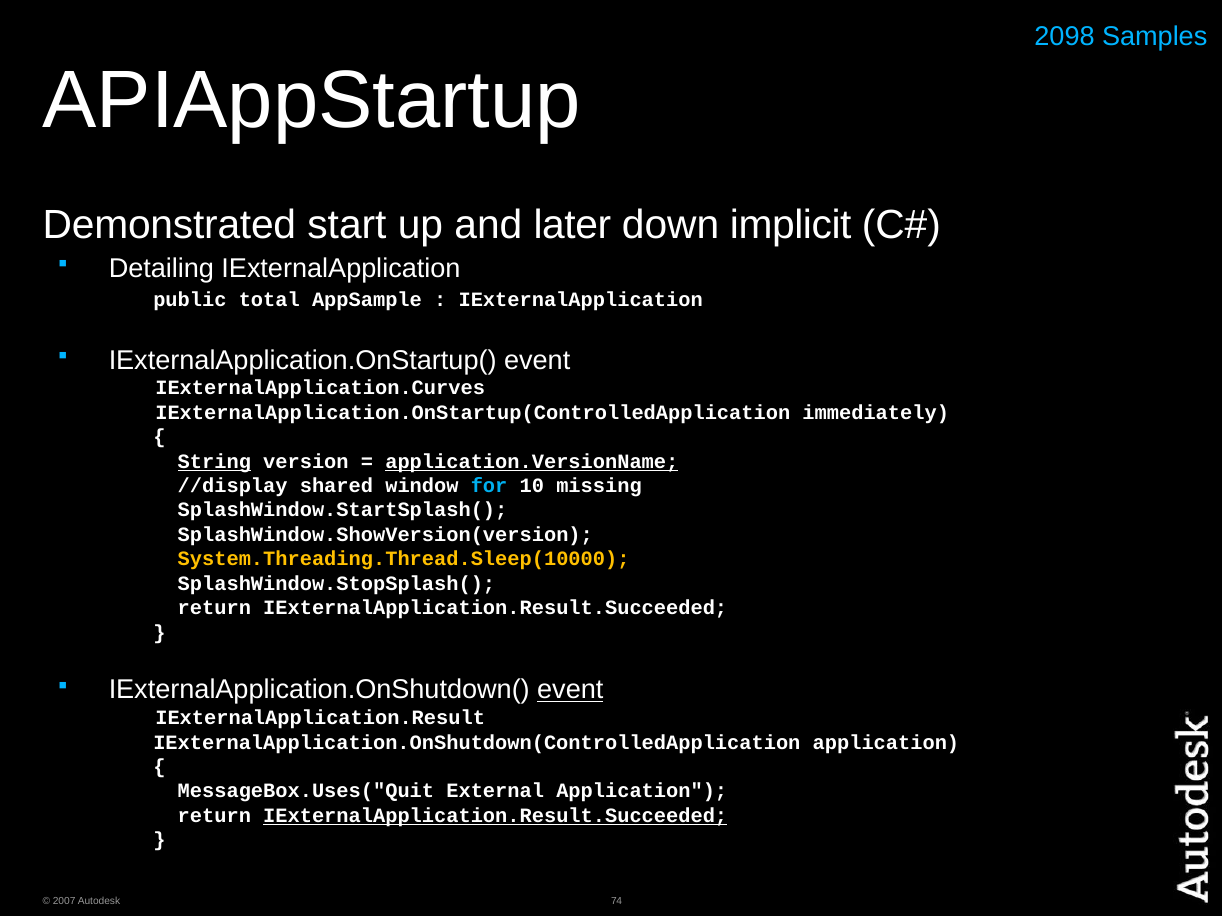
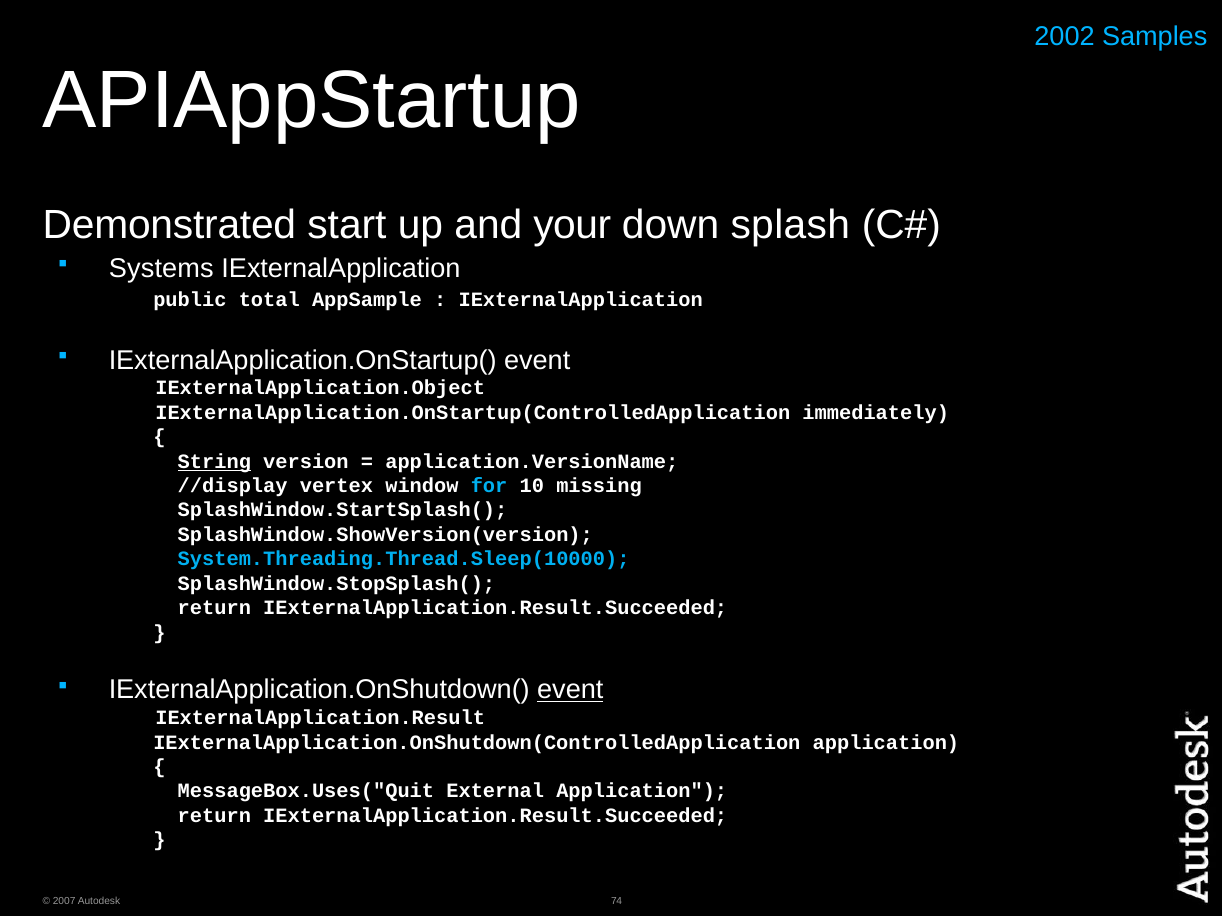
2098: 2098 -> 2002 (1065, 36)
later: later -> your (572, 225)
implicit: implicit -> splash (790, 225)
Detailing: Detailing -> Systems (161, 269)
IExternalApplication.Curves: IExternalApplication.Curves -> IExternalApplication.Object (320, 388)
application.VersionName underline: present -> none (532, 462)
shared: shared -> vertex (336, 486)
System.Threading.Thread.Sleep(10000 colour: yellow -> light blue (404, 559)
IExternalApplication.Result.Succeeded underline: present -> none (495, 816)
